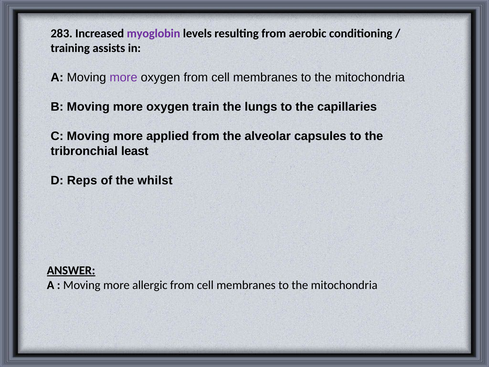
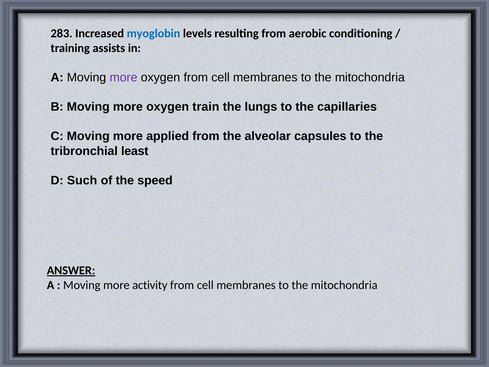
myoglobin colour: purple -> blue (154, 34)
Reps: Reps -> Such (82, 180)
whilst: whilst -> speed (155, 180)
allergic: allergic -> activity (150, 285)
